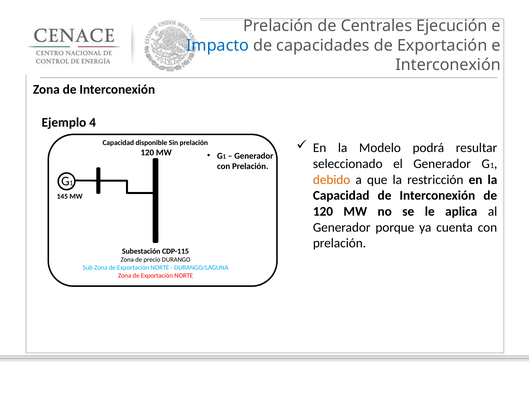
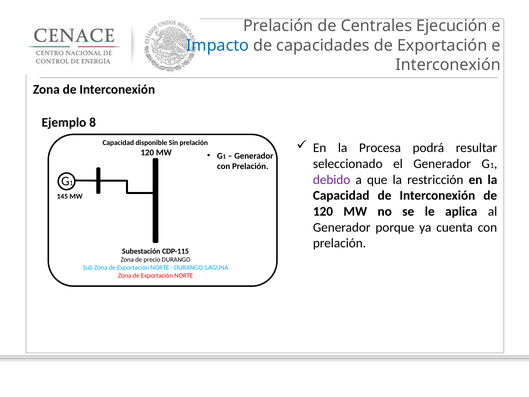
4: 4 -> 8 (93, 122)
Modelo: Modelo -> Procesa (380, 148)
debido colour: orange -> purple (332, 180)
